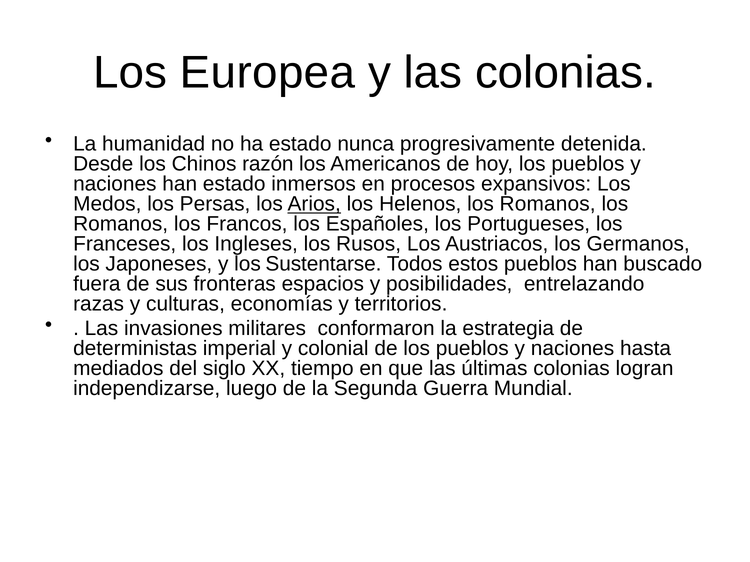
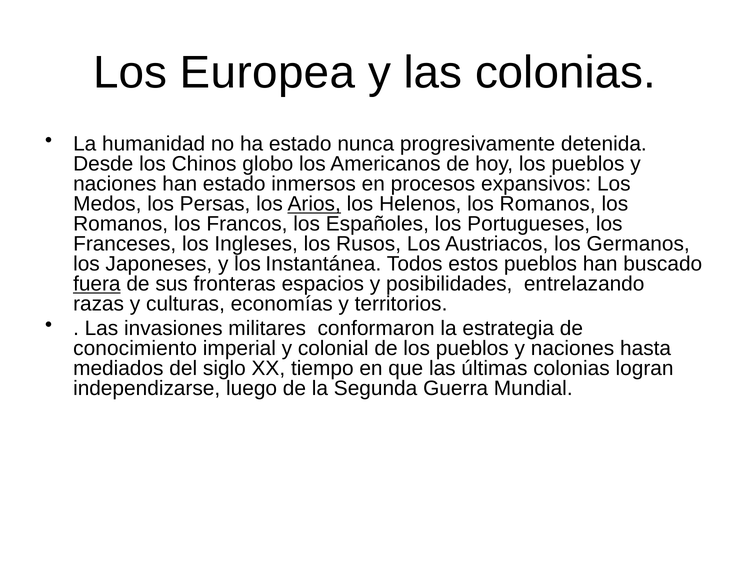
razón: razón -> globo (268, 164)
Sustentarse: Sustentarse -> Instantánea (323, 264)
fuera underline: none -> present (97, 284)
deterministas: deterministas -> conocimiento (135, 348)
